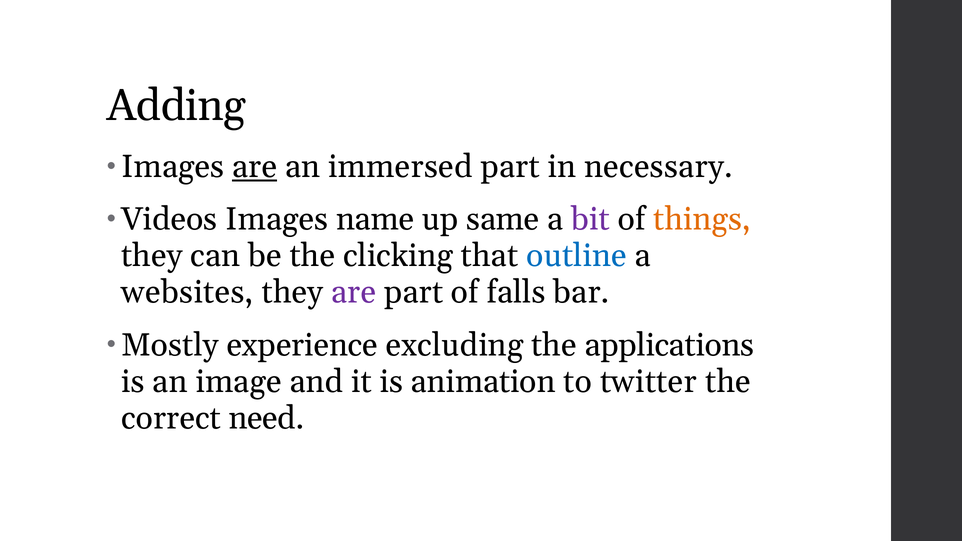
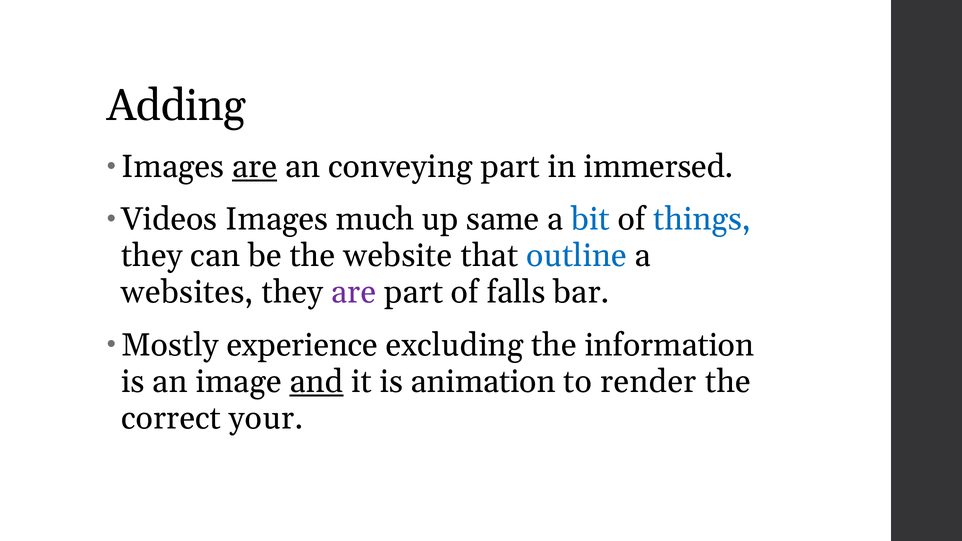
immersed: immersed -> conveying (400, 167)
necessary: necessary -> immersed (659, 167)
name: name -> much (375, 219)
bit colour: purple -> blue (590, 219)
things colour: orange -> blue (702, 219)
clicking: clicking -> website (398, 256)
applications: applications -> information (669, 345)
and underline: none -> present (316, 382)
twitter: twitter -> render (648, 382)
need: need -> your (266, 418)
